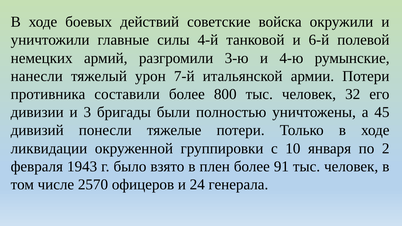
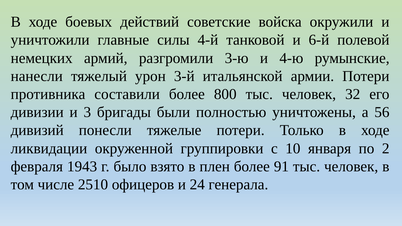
7-й: 7-й -> 3-й (184, 76)
45: 45 -> 56 (382, 112)
2570: 2570 -> 2510 (93, 185)
